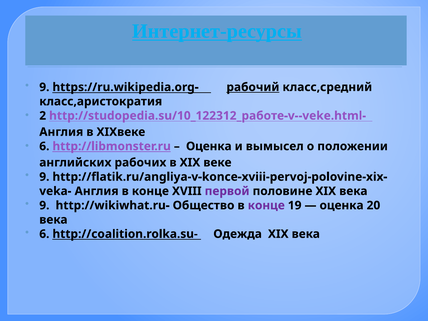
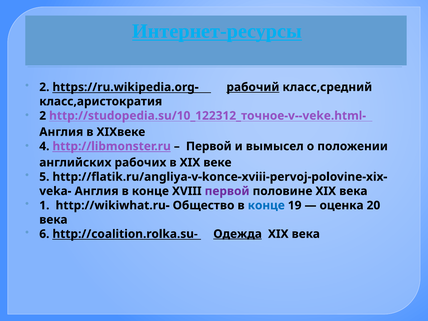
9: 9 -> 2 (44, 87)
http://studopedia.su/10_122312_работе-v--veke.html-: http://studopedia.su/10_122312_работе-v--veke.html- -> http://studopedia.su/10_122312_точное-v--veke.html- (208, 116)
6: 6 -> 4 (44, 146)
Оценка: Оценка -> Первой (209, 146)
9: 9 -> 5 (44, 177)
9: 9 -> 1 (44, 205)
конце colour: purple -> blue (266, 205)
Одежда underline: none -> present (238, 234)
